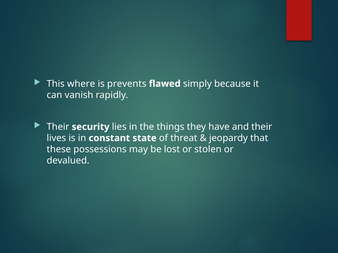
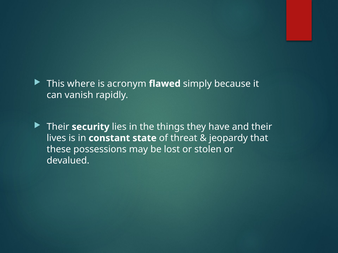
prevents: prevents -> acronym (127, 84)
